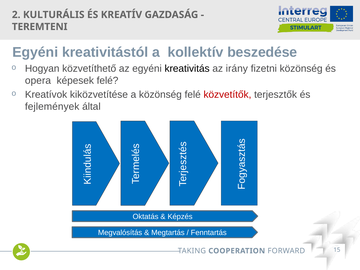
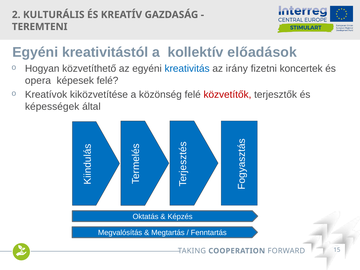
beszedése: beszedése -> előadások (262, 52)
kreativitás colour: black -> blue (187, 68)
fizetni közönség: közönség -> koncertek (301, 68)
fejlemények: fejlemények -> képességek (52, 106)
